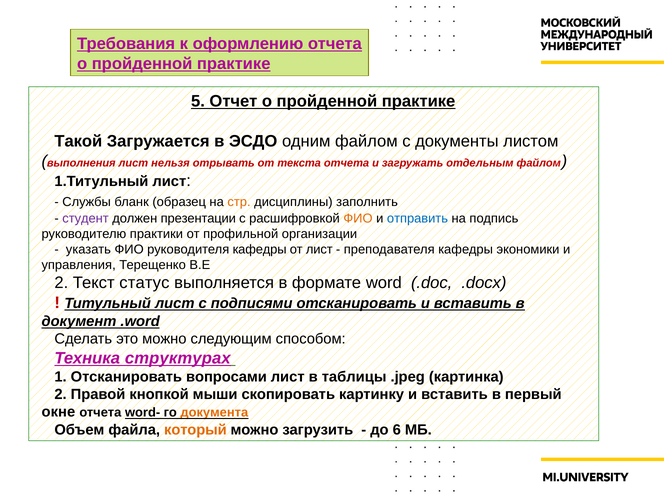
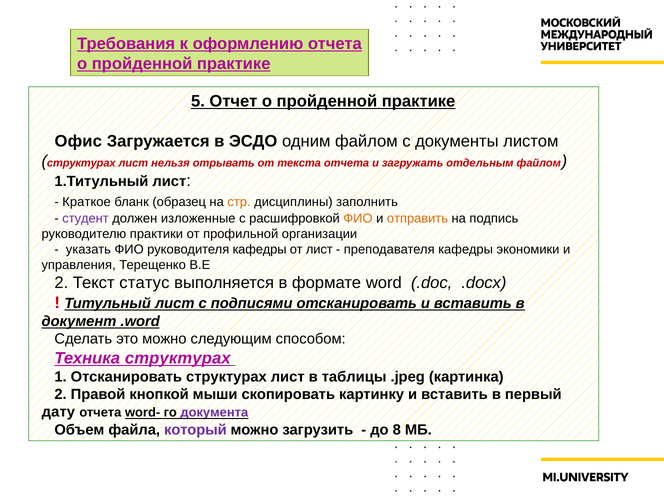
Такой: Такой -> Офис (78, 141)
выполнения: выполнения -> структурах (81, 163)
Службы: Службы -> Краткое (87, 202)
презентации: презентации -> изложенные (198, 218)
отправить colour: blue -> orange (417, 218)
Отсканировать вопросами: вопросами -> структурах (226, 377)
окне: окне -> дату (58, 412)
документа colour: orange -> purple (214, 413)
который colour: orange -> purple (195, 430)
6: 6 -> 8 (397, 430)
